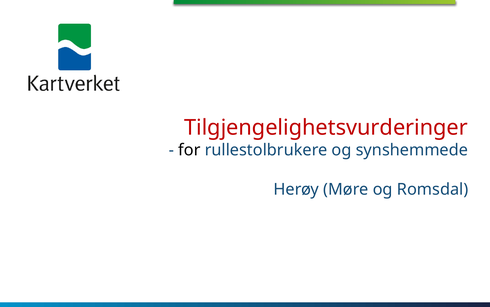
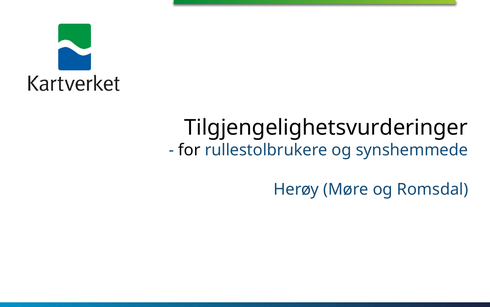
Tilgjengelighetsvurderinger colour: red -> black (326, 127)
